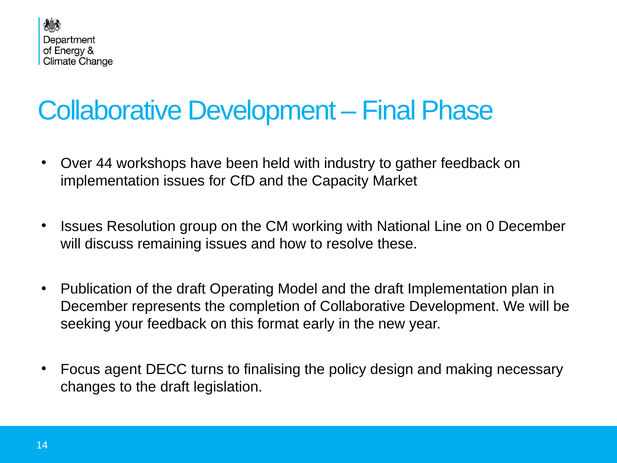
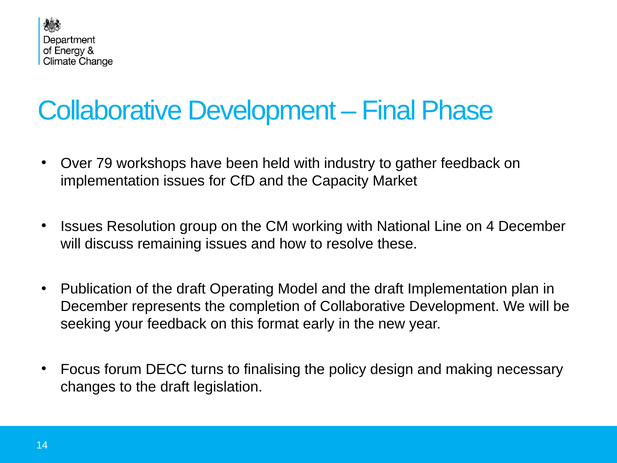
44: 44 -> 79 (104, 163)
0: 0 -> 4 (490, 226)
agent: agent -> forum (123, 369)
